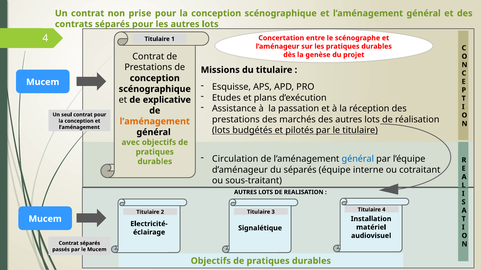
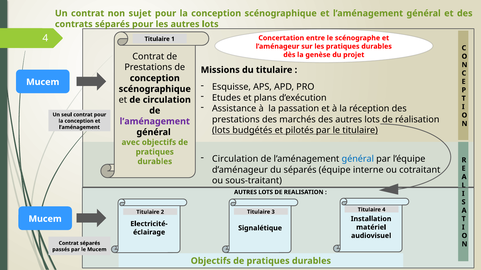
prise: prise -> sujet (140, 13)
de explicative: explicative -> circulation (167, 100)
l’aménagement colour: orange -> purple (155, 122)
